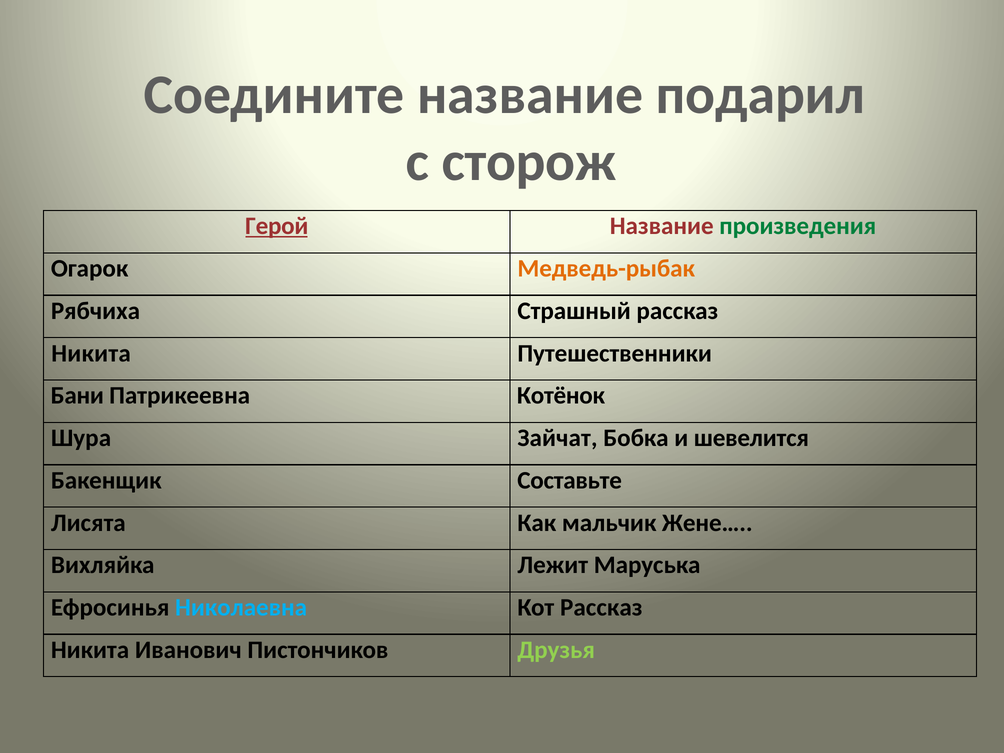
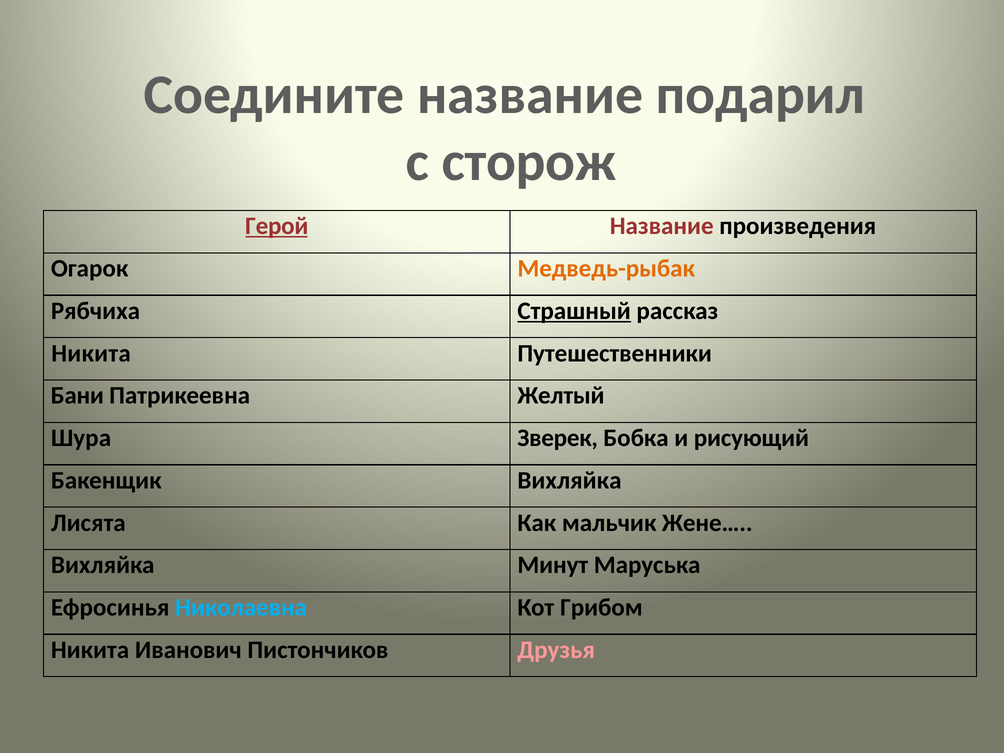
произведения colour: green -> black (798, 226)
Страшный underline: none -> present (574, 311)
Котёнок: Котёнок -> Желтый (561, 396)
Зайчат: Зайчат -> Зверек (558, 438)
шевелится: шевелится -> рисующий (751, 438)
Бакенщик Составьте: Составьте -> Вихляйка (569, 480)
Лежит: Лежит -> Минут (553, 565)
Кот Рассказ: Рассказ -> Грибом (601, 607)
Друзья colour: light green -> pink (556, 650)
